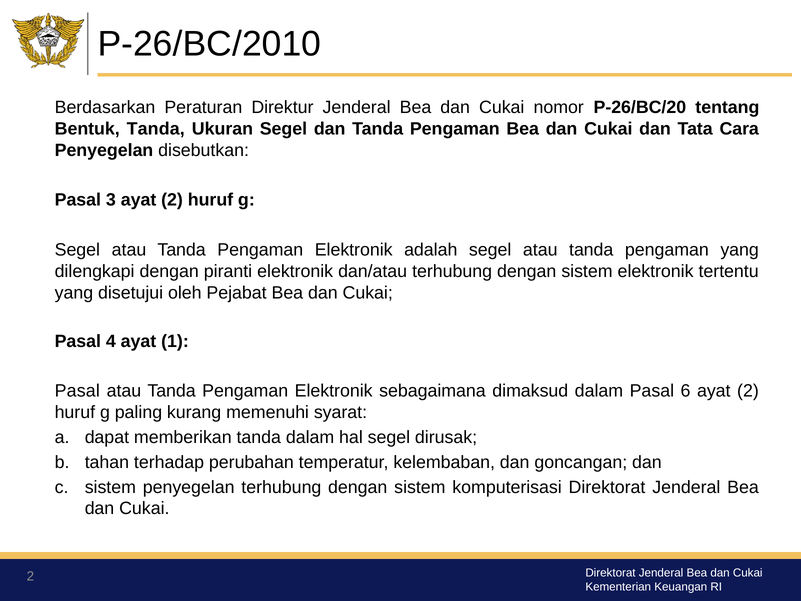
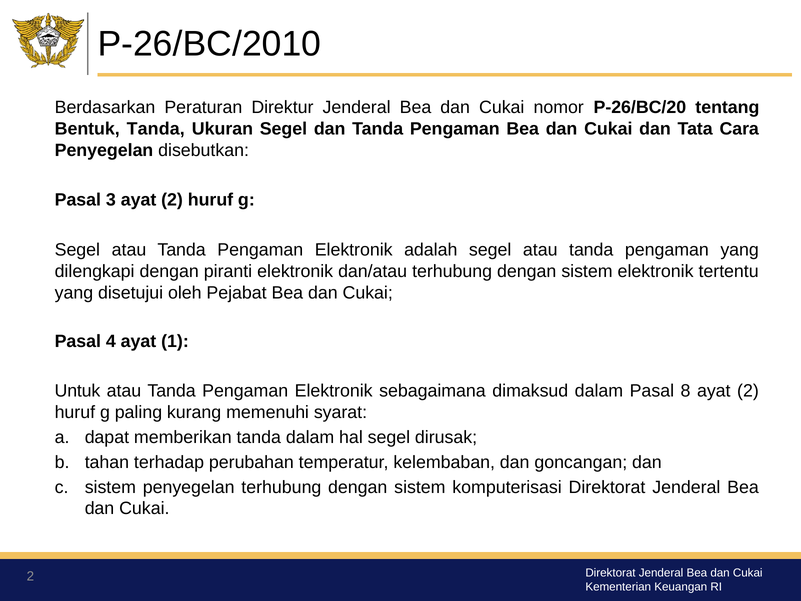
Pasal: Pasal -> Untuk (77, 391)
6: 6 -> 8 (686, 391)
